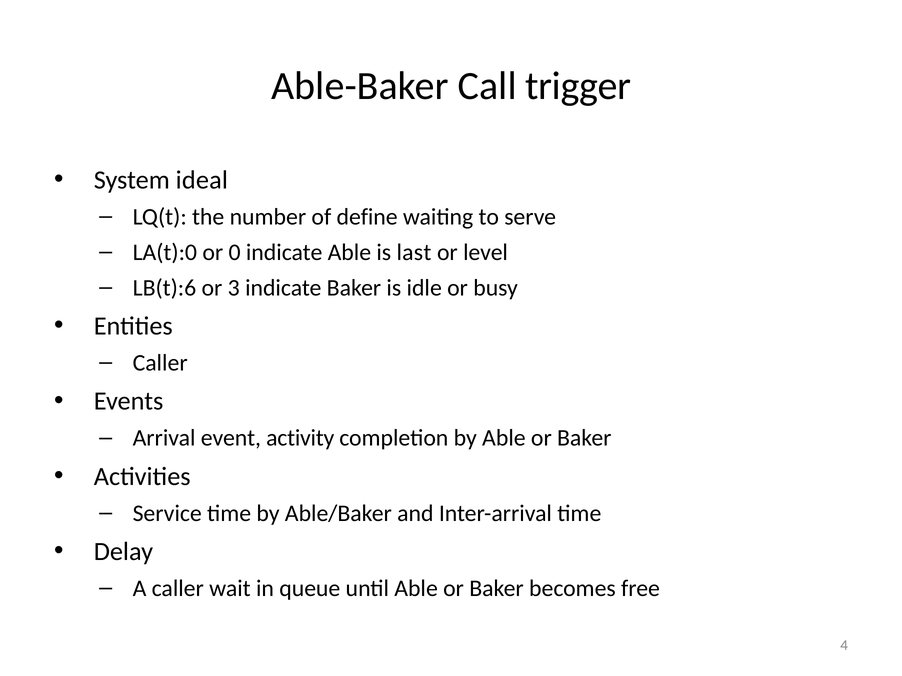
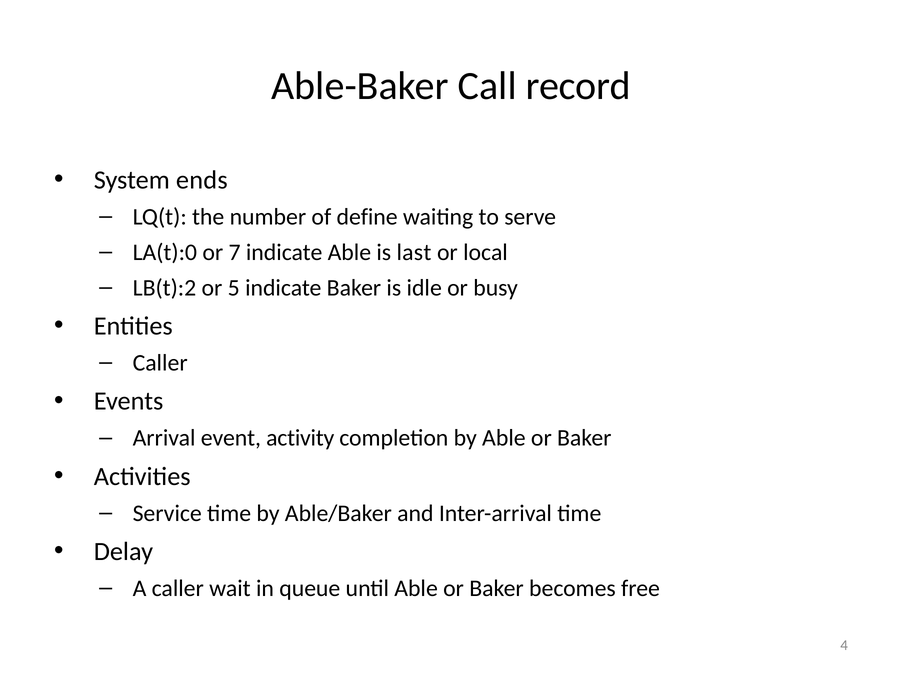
trigger: trigger -> record (578, 86)
ideal: ideal -> ends (202, 180)
0: 0 -> 7 (235, 252)
level: level -> local (485, 252)
LB(t):6: LB(t):6 -> LB(t):2 (164, 288)
3: 3 -> 5 (234, 288)
